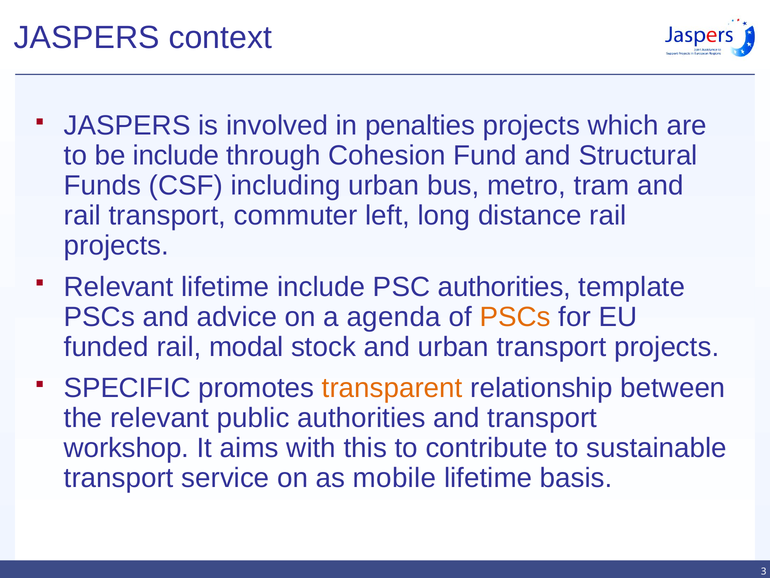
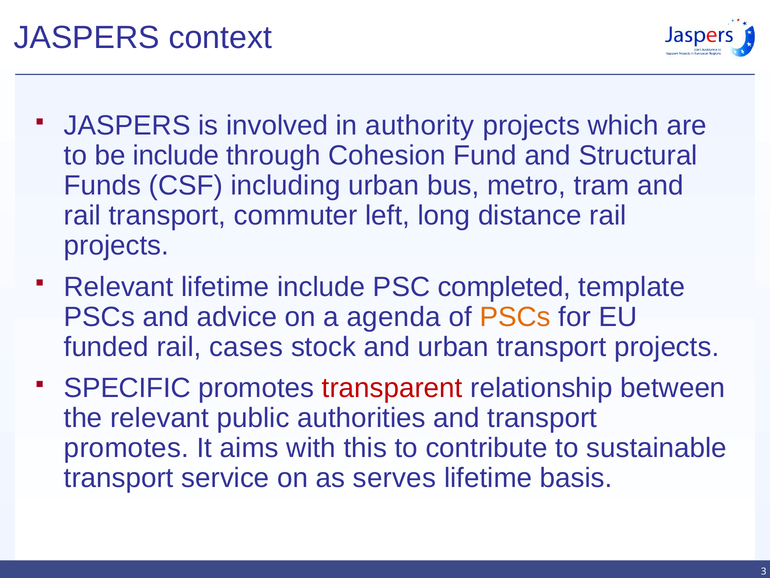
penalties: penalties -> authority (420, 125)
PSC authorities: authorities -> completed (504, 287)
modal: modal -> cases (246, 347)
transparent colour: orange -> red (392, 388)
workshop: workshop -> promotes (126, 448)
mobile: mobile -> serves (395, 478)
